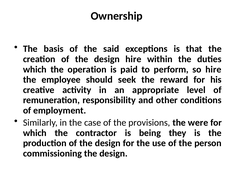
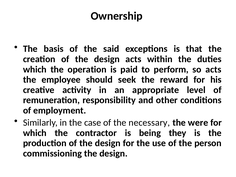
design hire: hire -> acts (133, 59)
so hire: hire -> acts (213, 69)
provisions: provisions -> necessary (149, 123)
